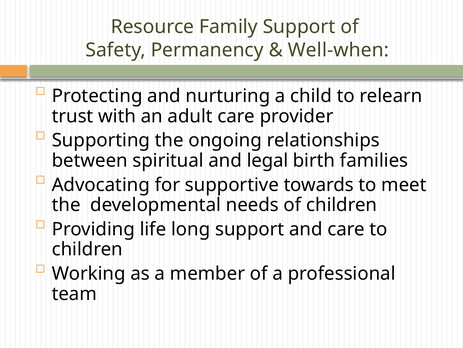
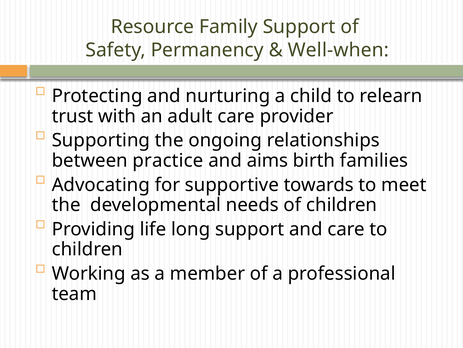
spiritual: spiritual -> practice (168, 160)
legal: legal -> aims (267, 160)
